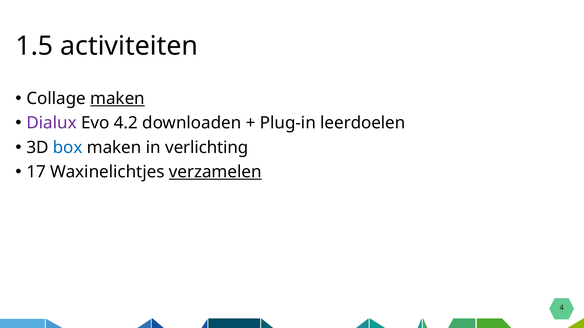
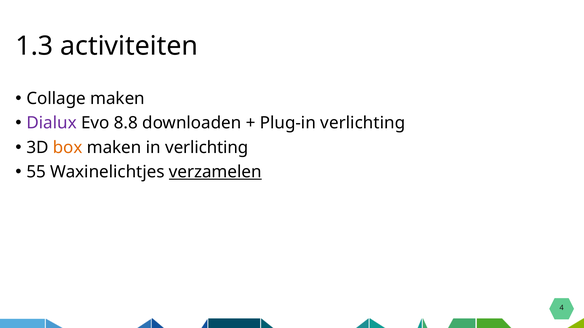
1.5: 1.5 -> 1.3 (34, 46)
maken underline: present -> none (118, 99)
4.2: 4.2 -> 8.8 (126, 123)
Plug-in leerdoelen: leerdoelen -> verlichting (363, 123)
box colour: blue -> orange (68, 148)
17: 17 -> 55 (36, 172)
